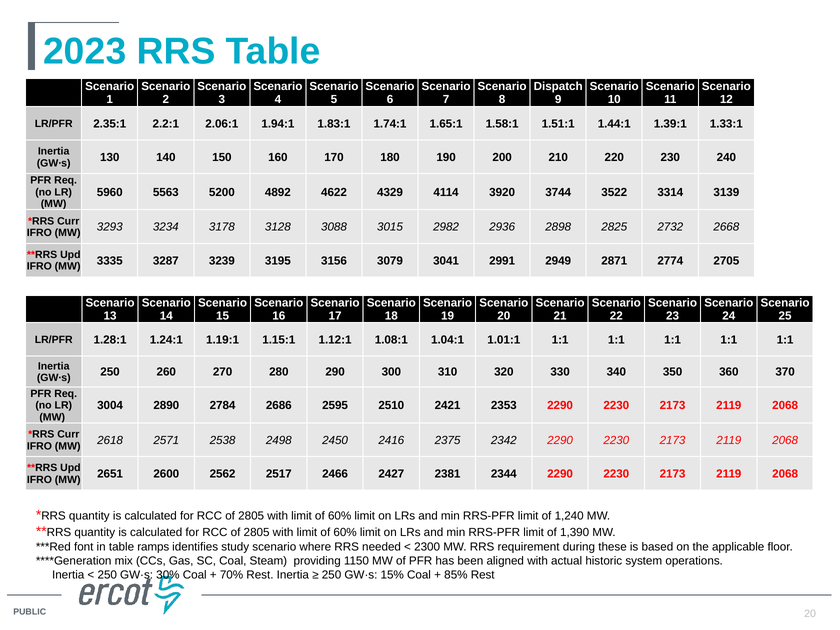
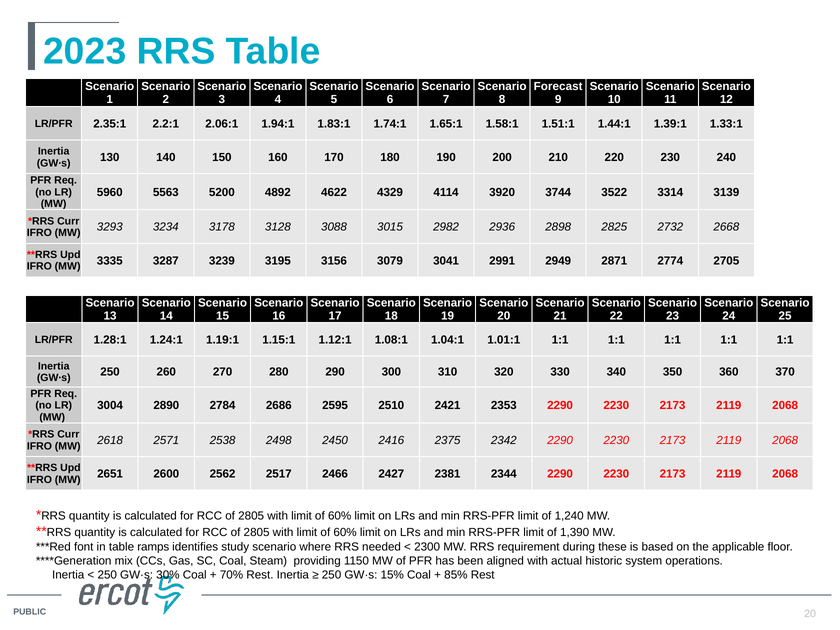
Dispatch: Dispatch -> Forecast (558, 86)
